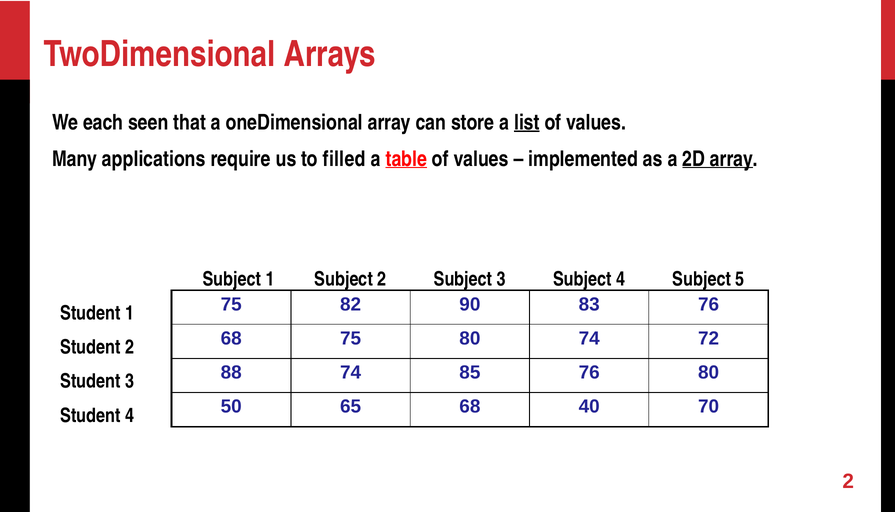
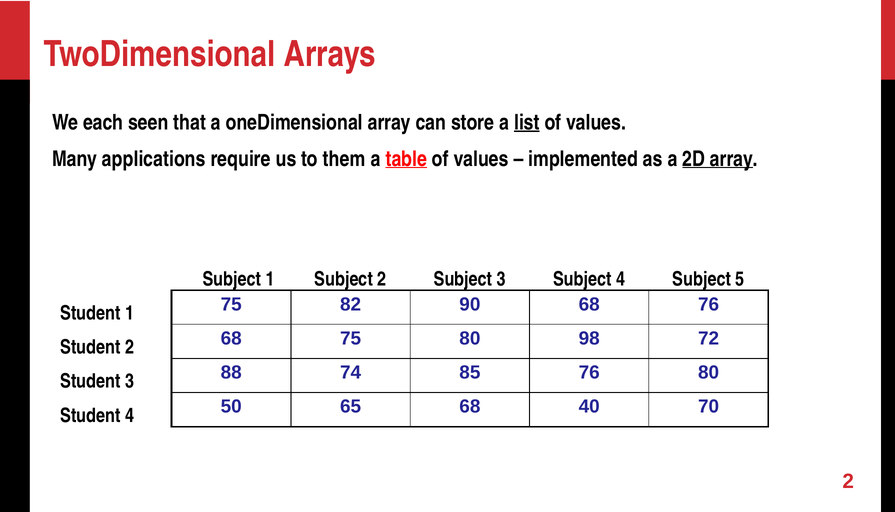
filled: filled -> them (344, 159)
90 83: 83 -> 68 (589, 304)
80 74: 74 -> 98 (589, 338)
